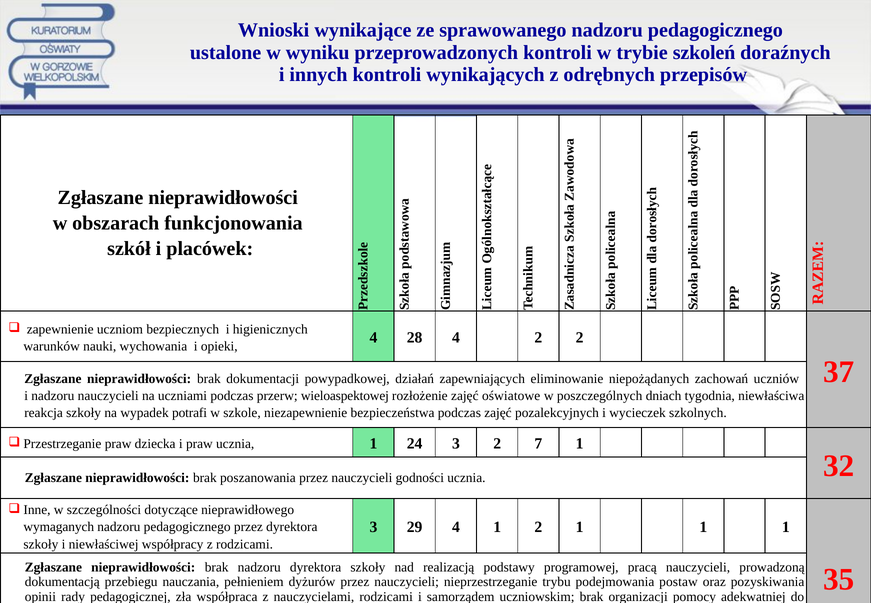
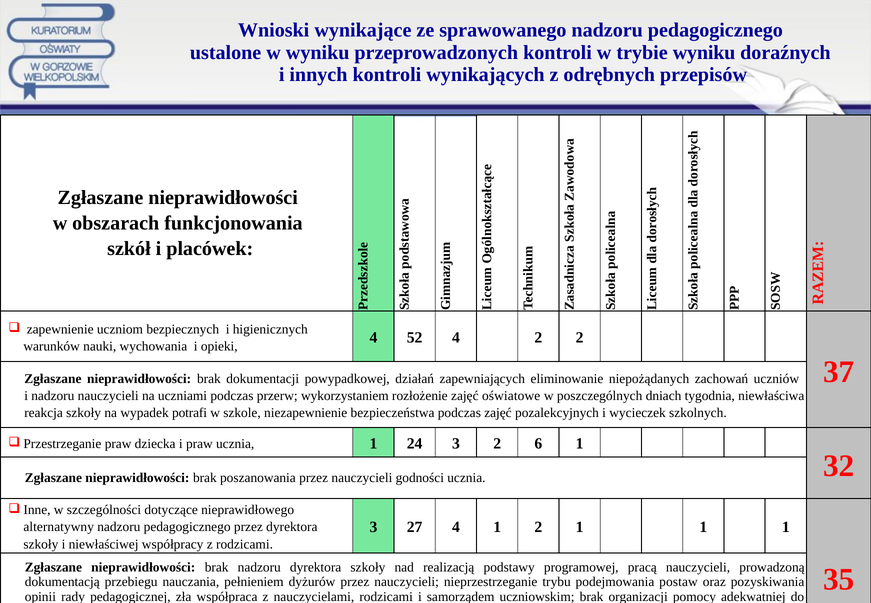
trybie szkoleń: szkoleń -> wyniku (704, 52)
28: 28 -> 52 (415, 338)
wieloaspektowej: wieloaspektowej -> wykorzystaniem (345, 396)
7: 7 -> 6 (538, 444)
29: 29 -> 27 (415, 527)
wymaganych: wymaganych -> alternatywny (59, 527)
